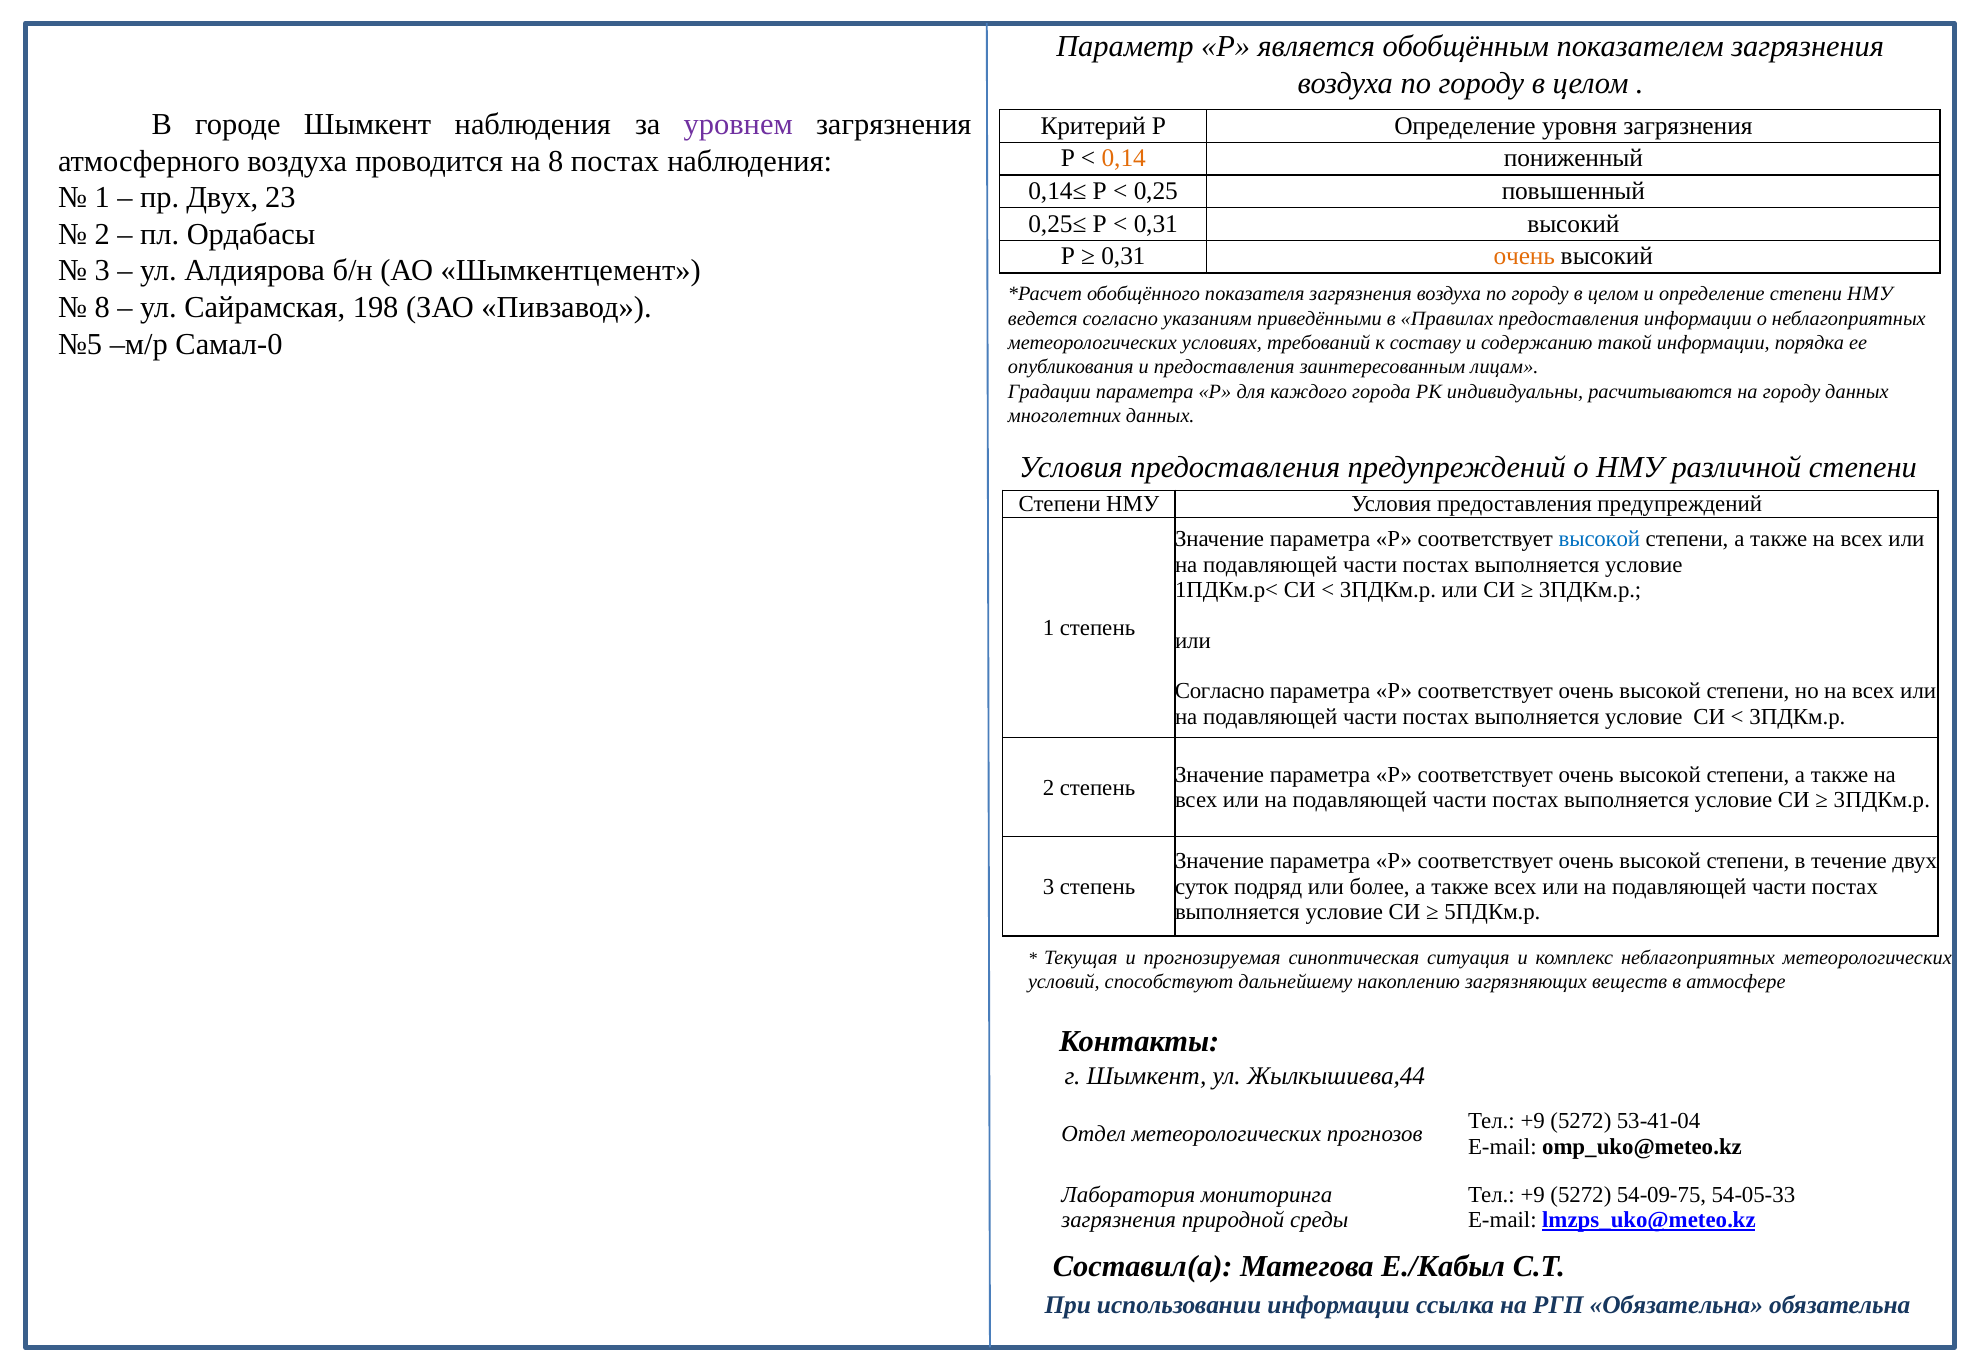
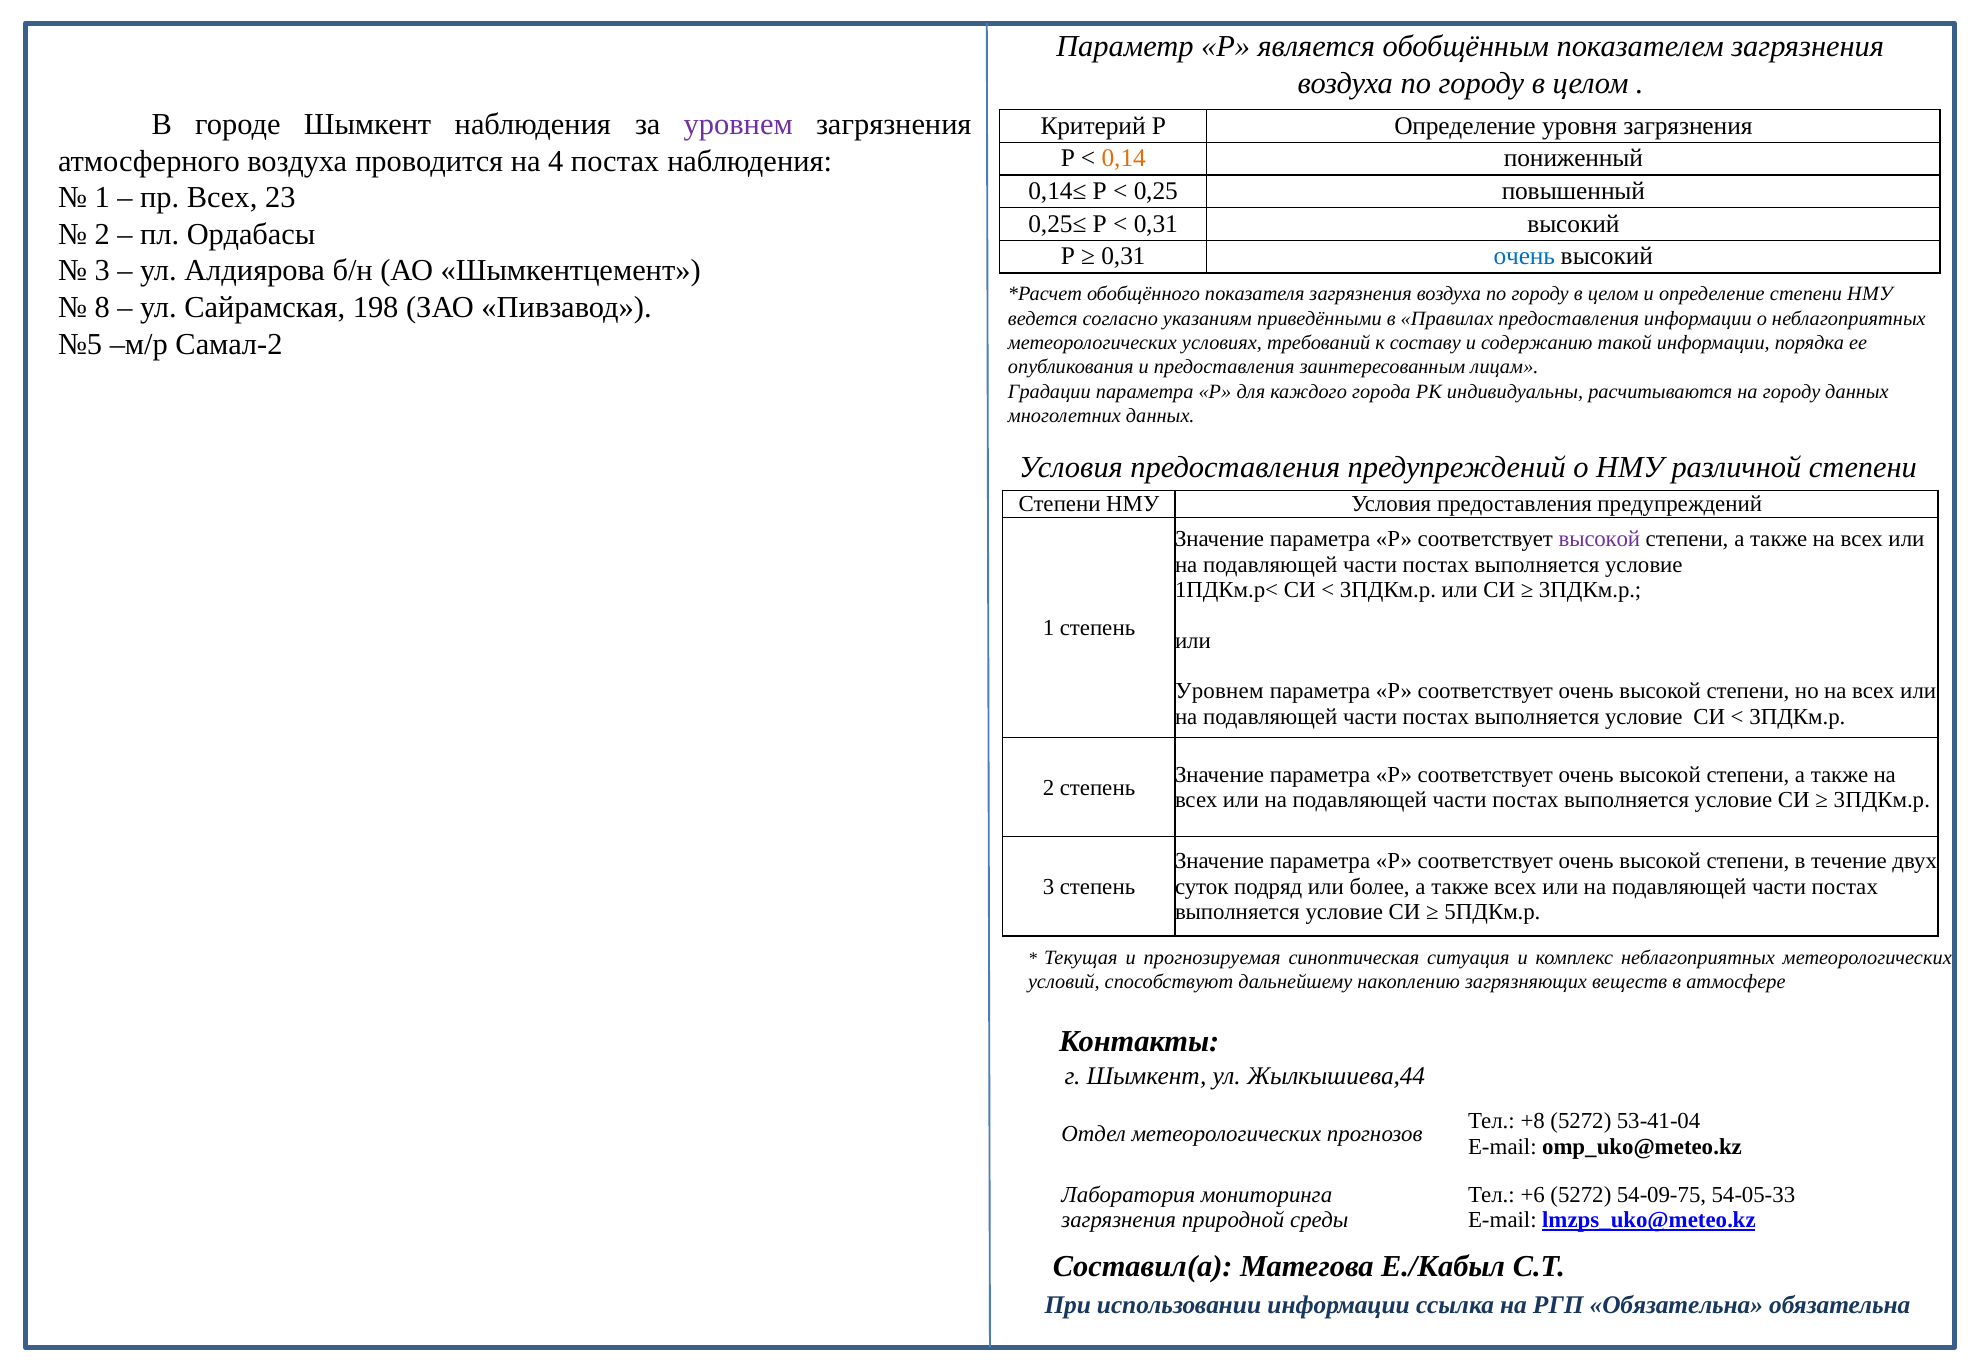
на 8: 8 -> 4 (556, 161)
пр Двух: Двух -> Всех (222, 198)
очень colour: orange -> blue (1524, 256)
Самал-0: Самал-0 -> Самал-2 (229, 344)
высокой colour: blue -> purple (1599, 539)
Согласно: Согласно -> Уровнем (1219, 691)
+9: +9 -> +8 (1533, 1121)
+9: +9 -> +6 (1533, 1194)
